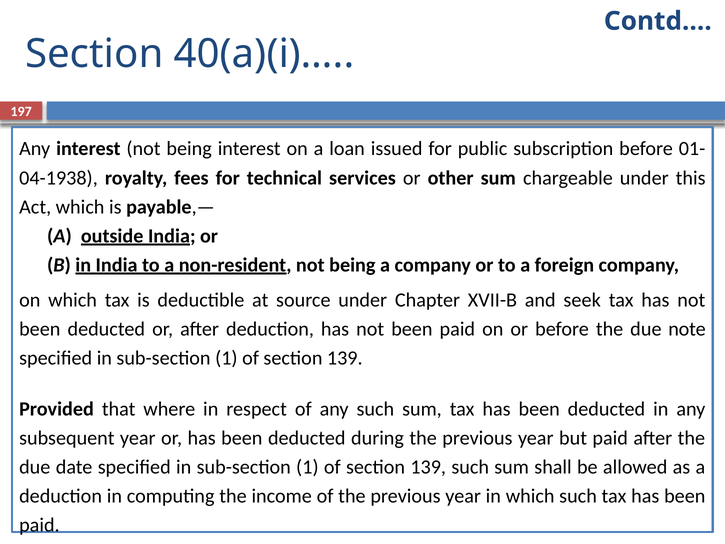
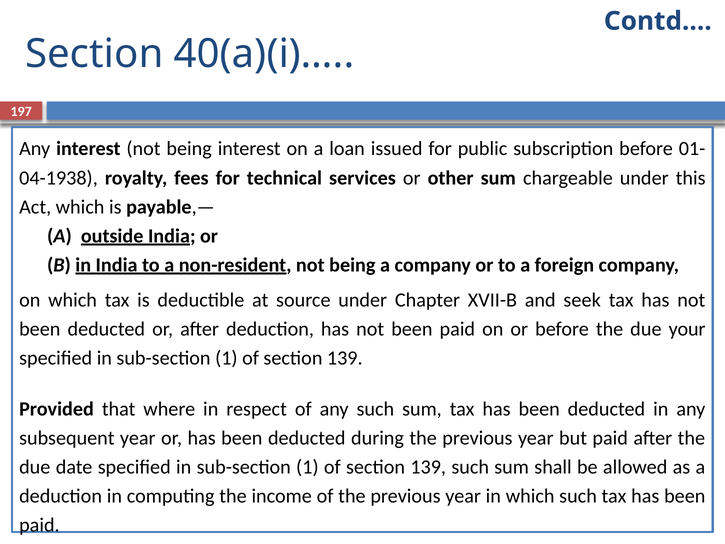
note: note -> your (687, 329)
